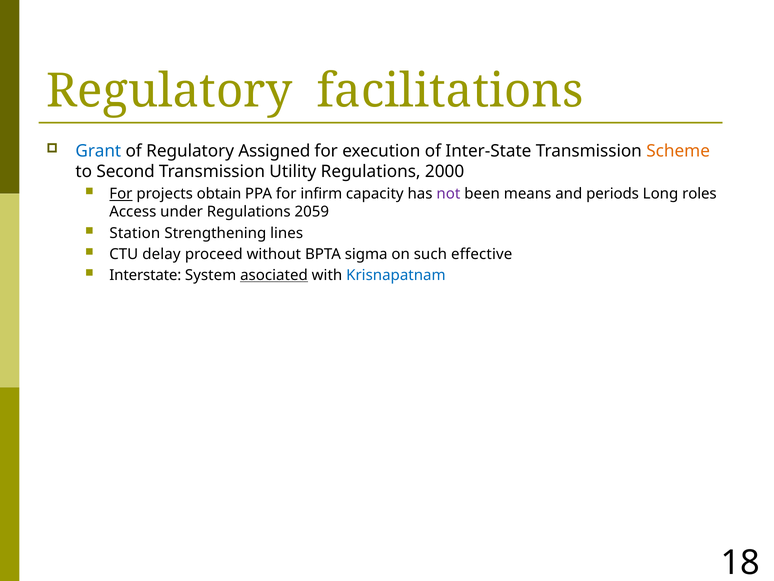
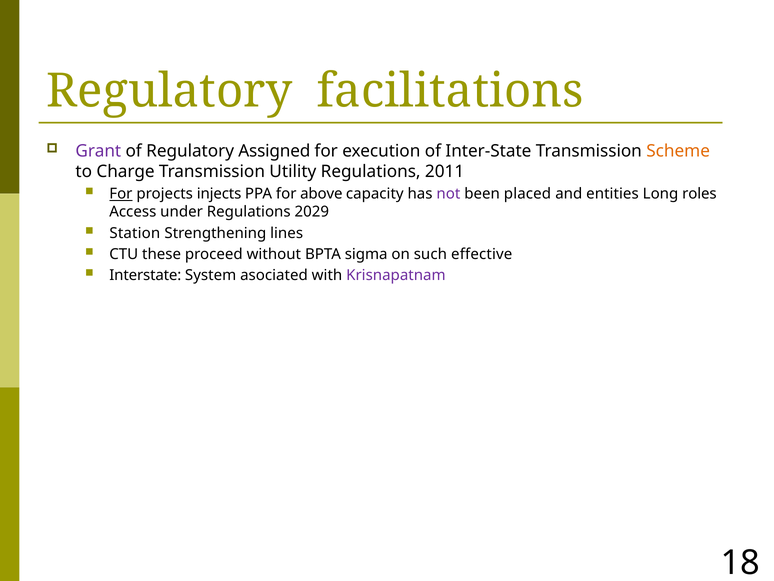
Grant colour: blue -> purple (98, 151)
Second: Second -> Charge (126, 171)
2000: 2000 -> 2011 (445, 171)
obtain: obtain -> injects (219, 194)
infirm: infirm -> above (321, 194)
means: means -> placed (527, 194)
periods: periods -> entities (612, 194)
2059: 2059 -> 2029 (312, 212)
delay: delay -> these (162, 254)
asociated underline: present -> none (274, 275)
Krisnapatnam colour: blue -> purple (396, 275)
